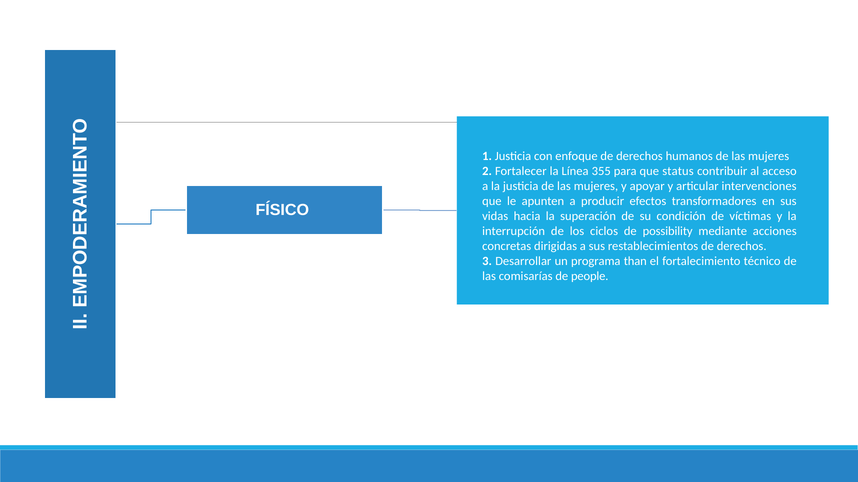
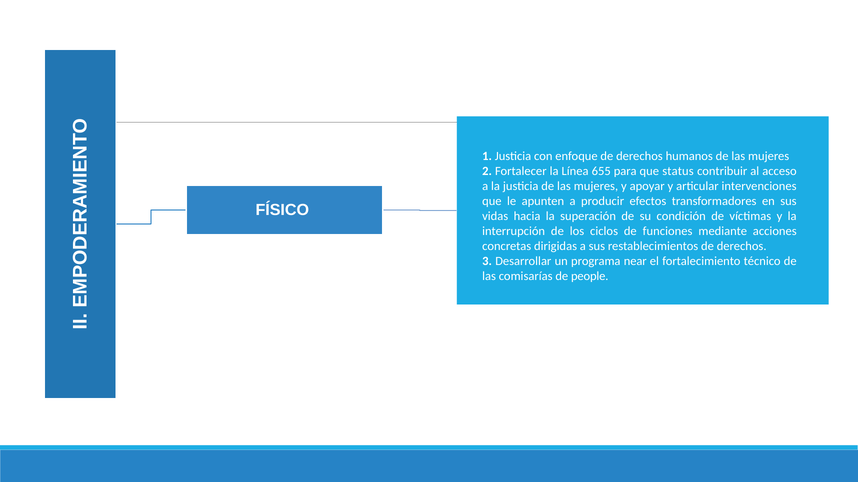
355: 355 -> 655 (601, 171)
possibility: possibility -> funciones (668, 232)
than: than -> near (635, 262)
